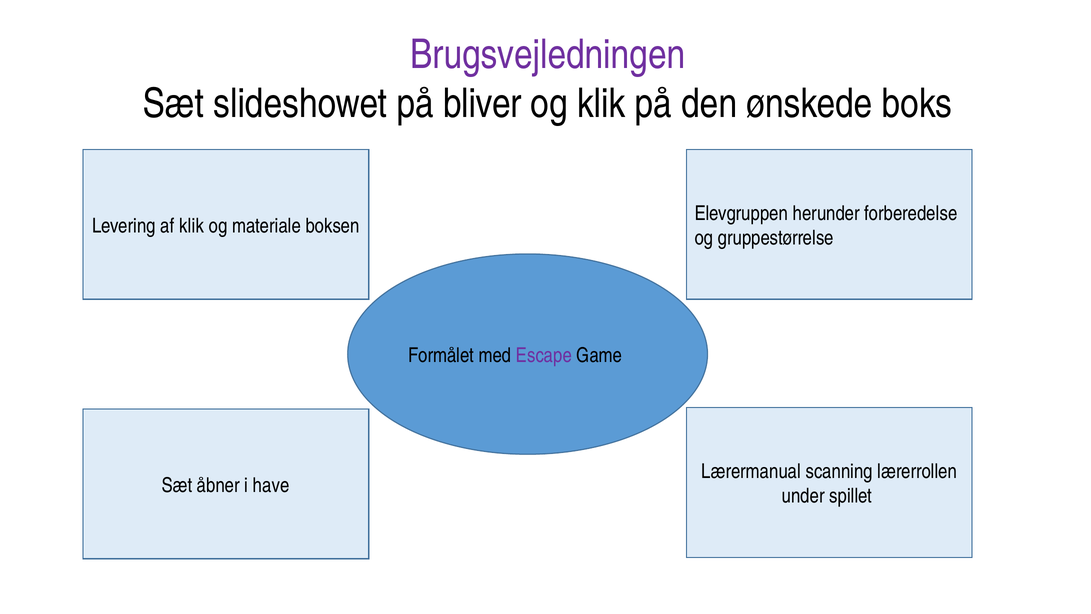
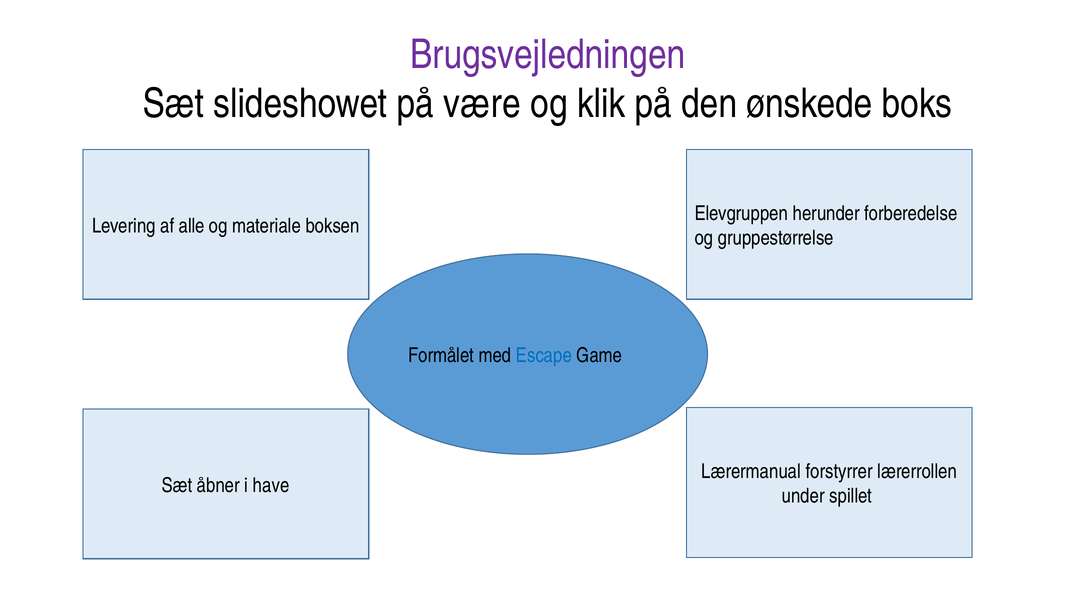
bliver: bliver -> være (482, 104)
af klik: klik -> alle (192, 226)
Escape colour: purple -> blue (544, 355)
scanning: scanning -> forstyrrer (839, 471)
